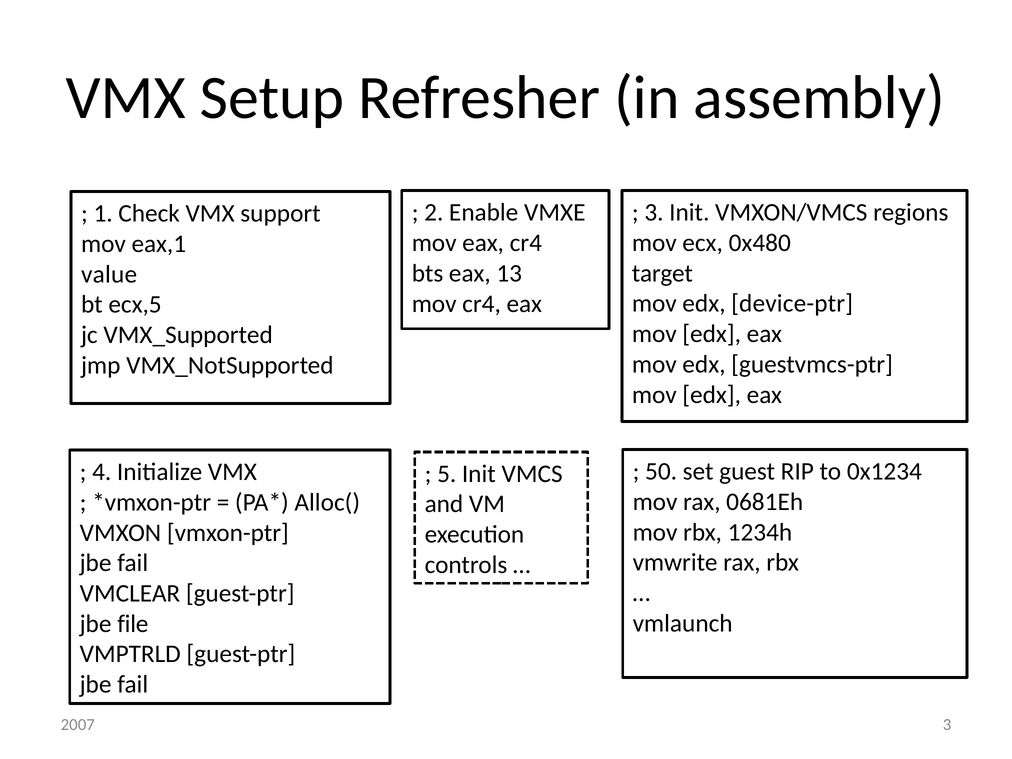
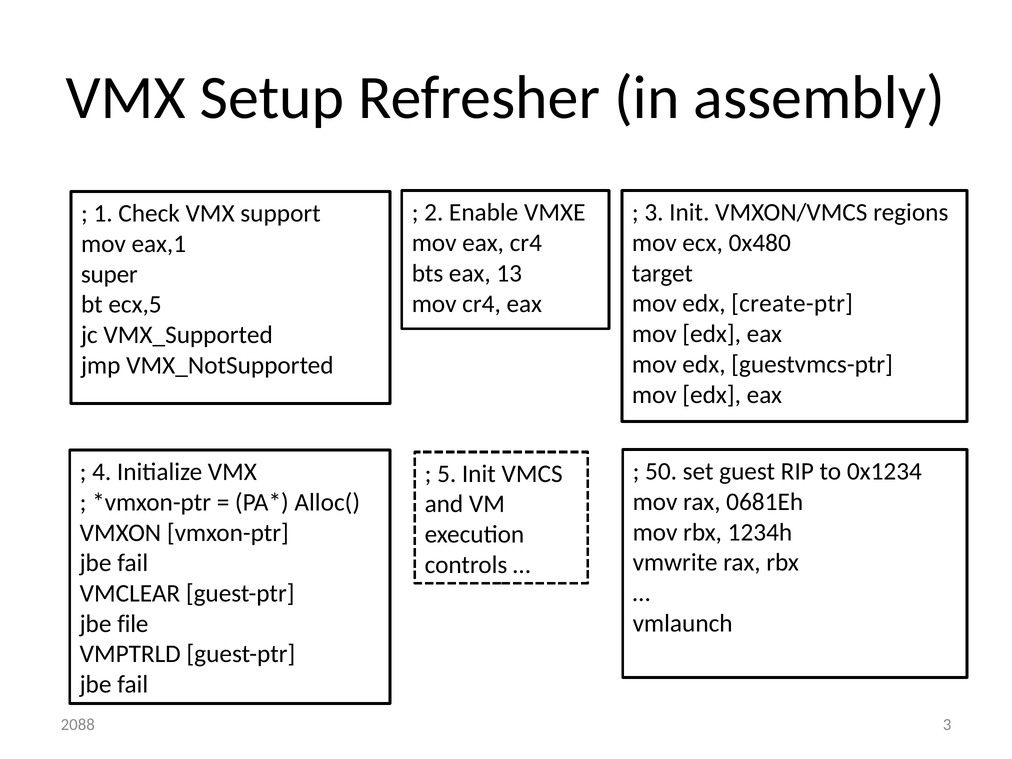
value: value -> super (109, 274)
device-ptr: device-ptr -> create-ptr (792, 304)
2007: 2007 -> 2088 (78, 725)
